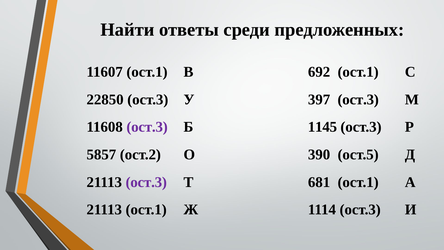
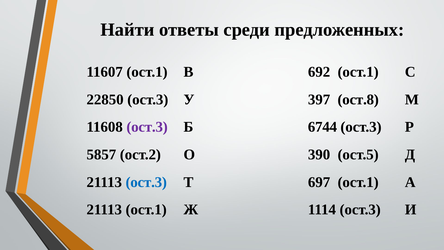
397 ост.3: ост.3 -> ост.8 (358, 99)
1145: 1145 -> 6744 (322, 127)
ост.3 colour: purple -> blue (146, 182)
681: 681 -> 697 (319, 182)
